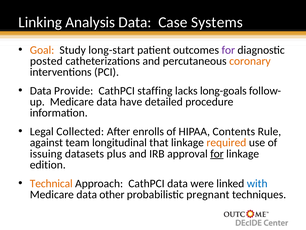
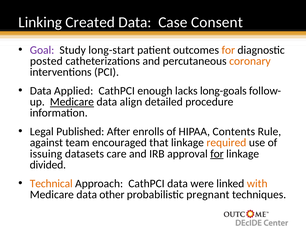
Analysis: Analysis -> Created (90, 22)
Systems: Systems -> Consent (217, 22)
Goal colour: orange -> purple (42, 50)
for colour: purple -> orange (228, 50)
Provide: Provide -> Applied (74, 91)
staffing: staffing -> enough (155, 91)
Medicare underline: none -> present (72, 102)
have: have -> align (131, 102)
Collected: Collected -> Published (80, 131)
longitudinal: longitudinal -> encouraged (119, 142)
plus: plus -> care (117, 153)
edition: edition -> divided (48, 164)
with colour: blue -> orange (257, 183)
